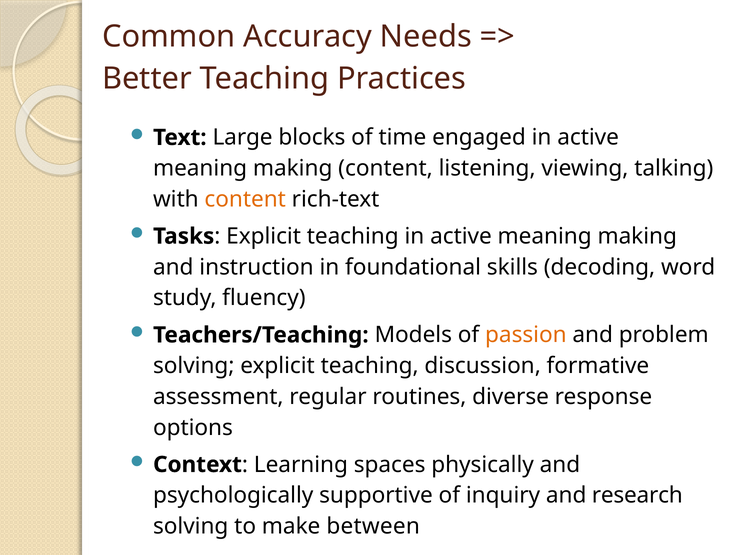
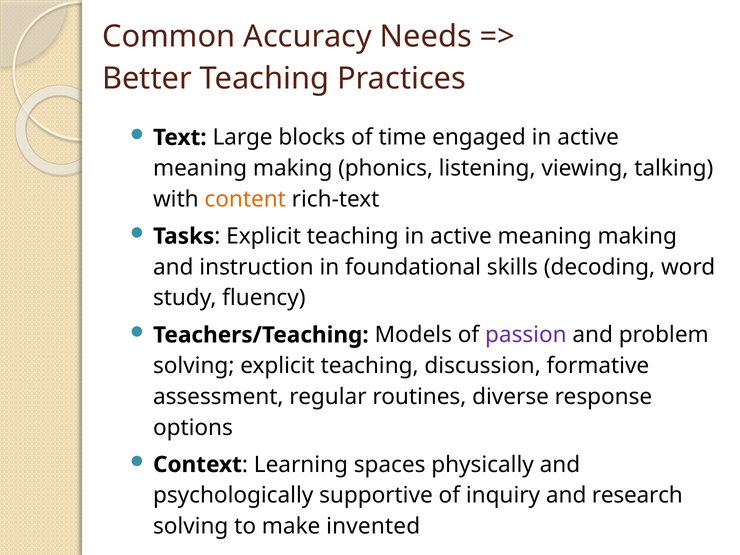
making content: content -> phonics (386, 168)
passion colour: orange -> purple (526, 335)
between: between -> invented (373, 526)
